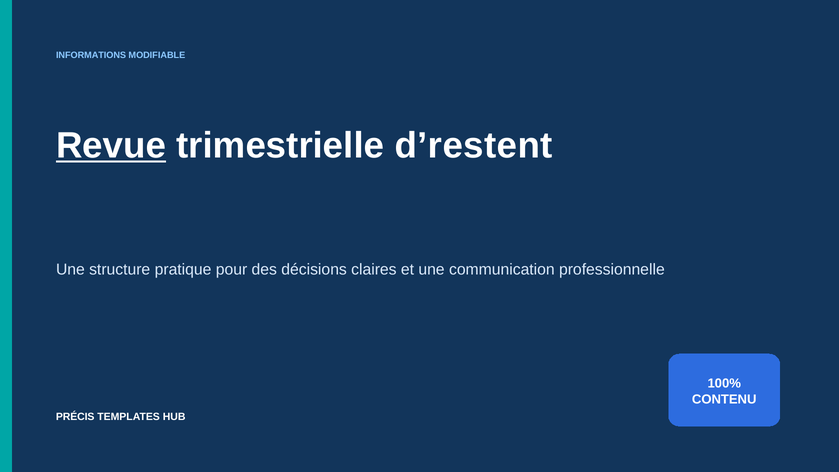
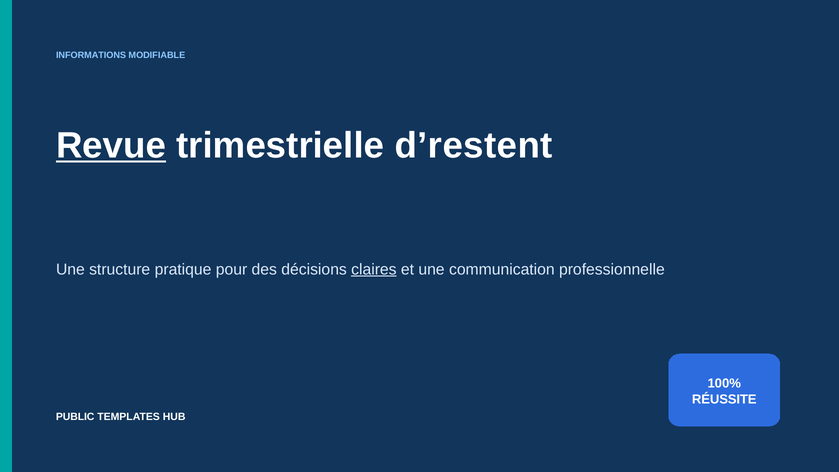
claires underline: none -> present (374, 269)
CONTENU: CONTENU -> RÉUSSITE (724, 399)
PRÉCIS: PRÉCIS -> PUBLIC (75, 416)
